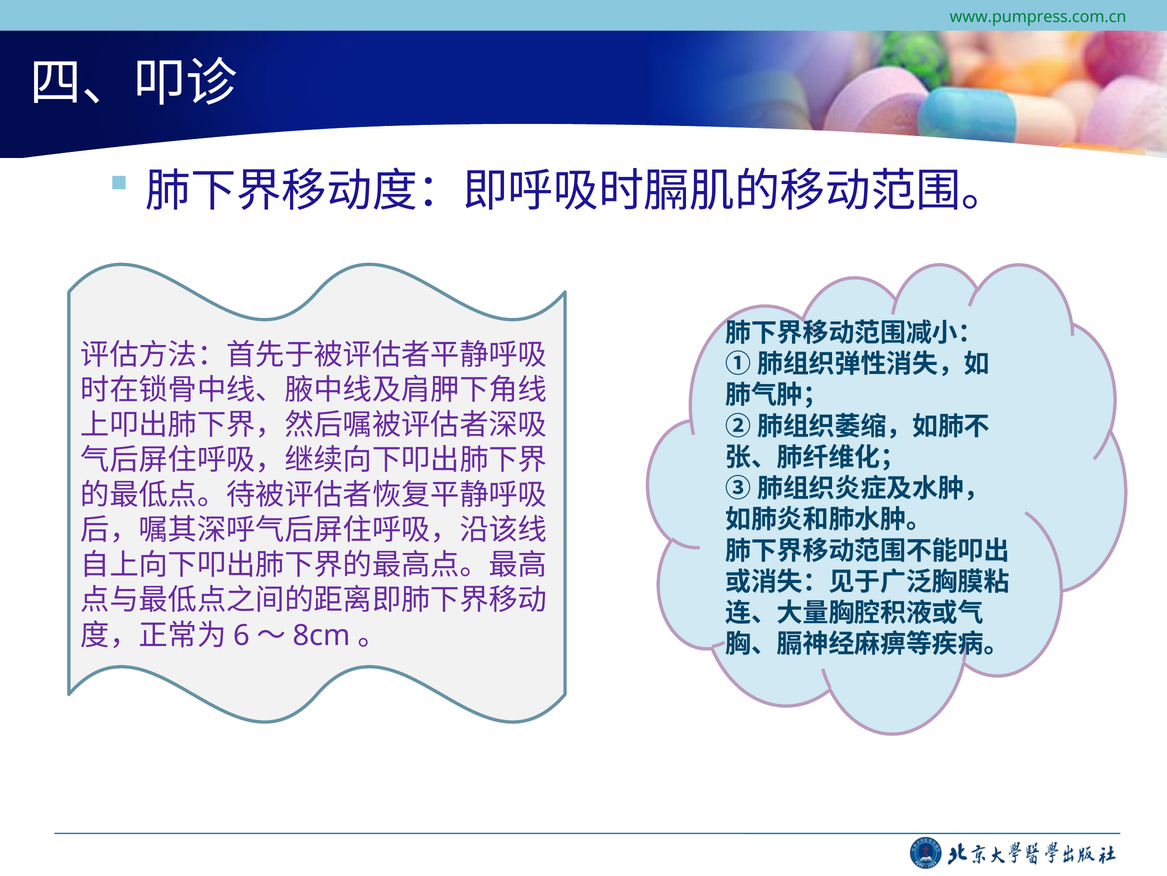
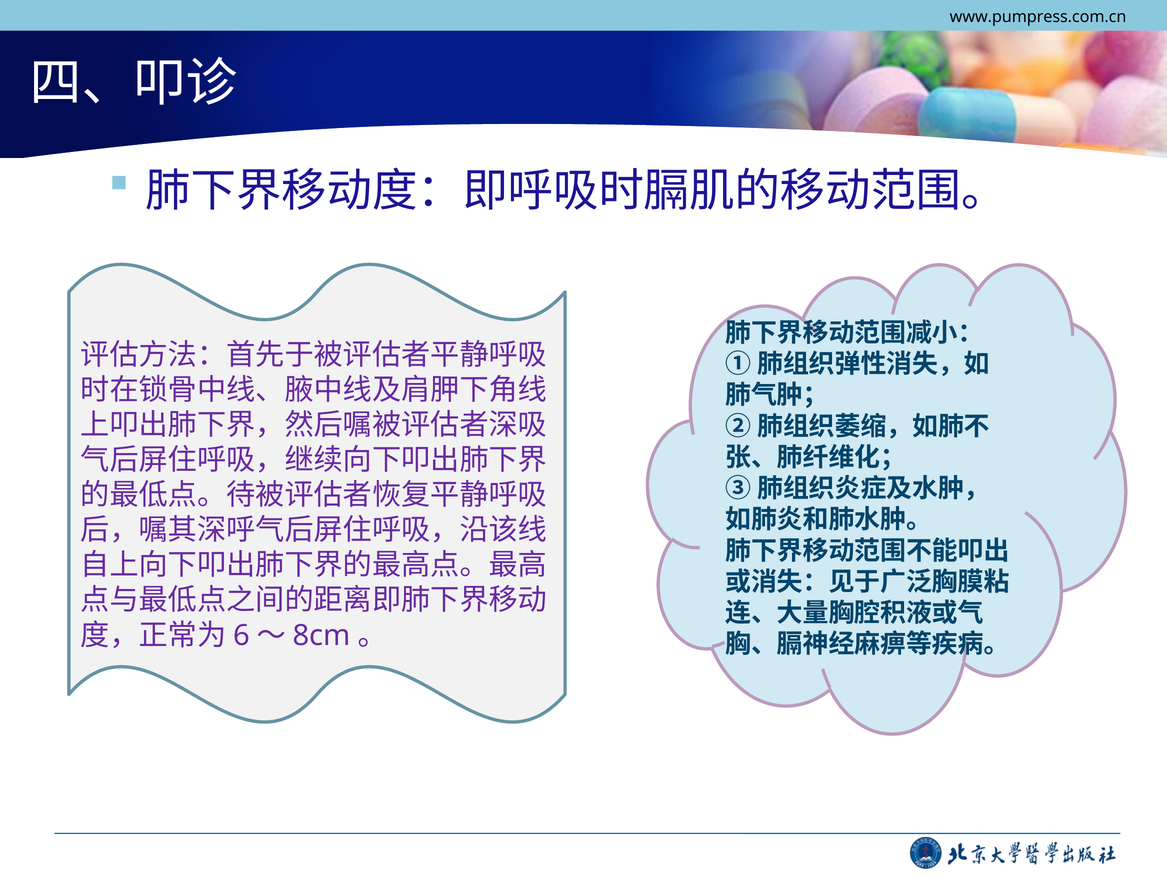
www.pumpress.com.cn colour: green -> black (1038, 17)
